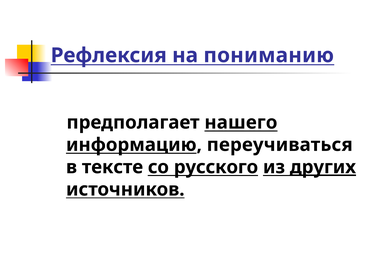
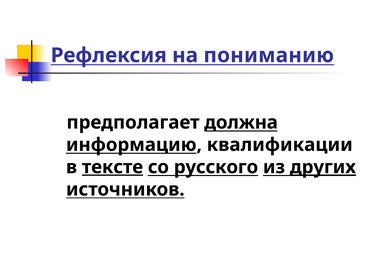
нашего: нашего -> должна (241, 123)
переучиваться: переучиваться -> квалификации (280, 145)
тексте underline: none -> present (113, 168)
